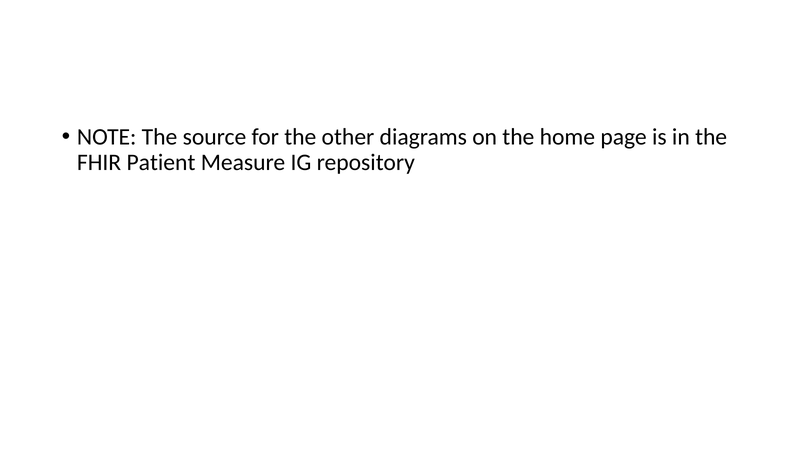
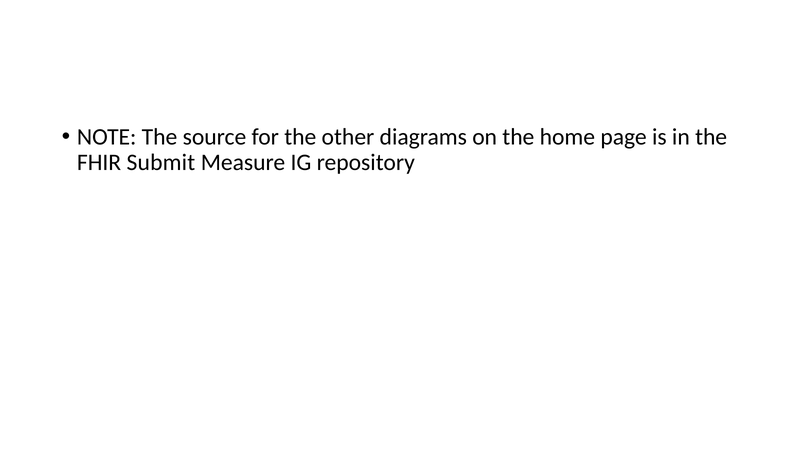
Patient: Patient -> Submit (161, 162)
